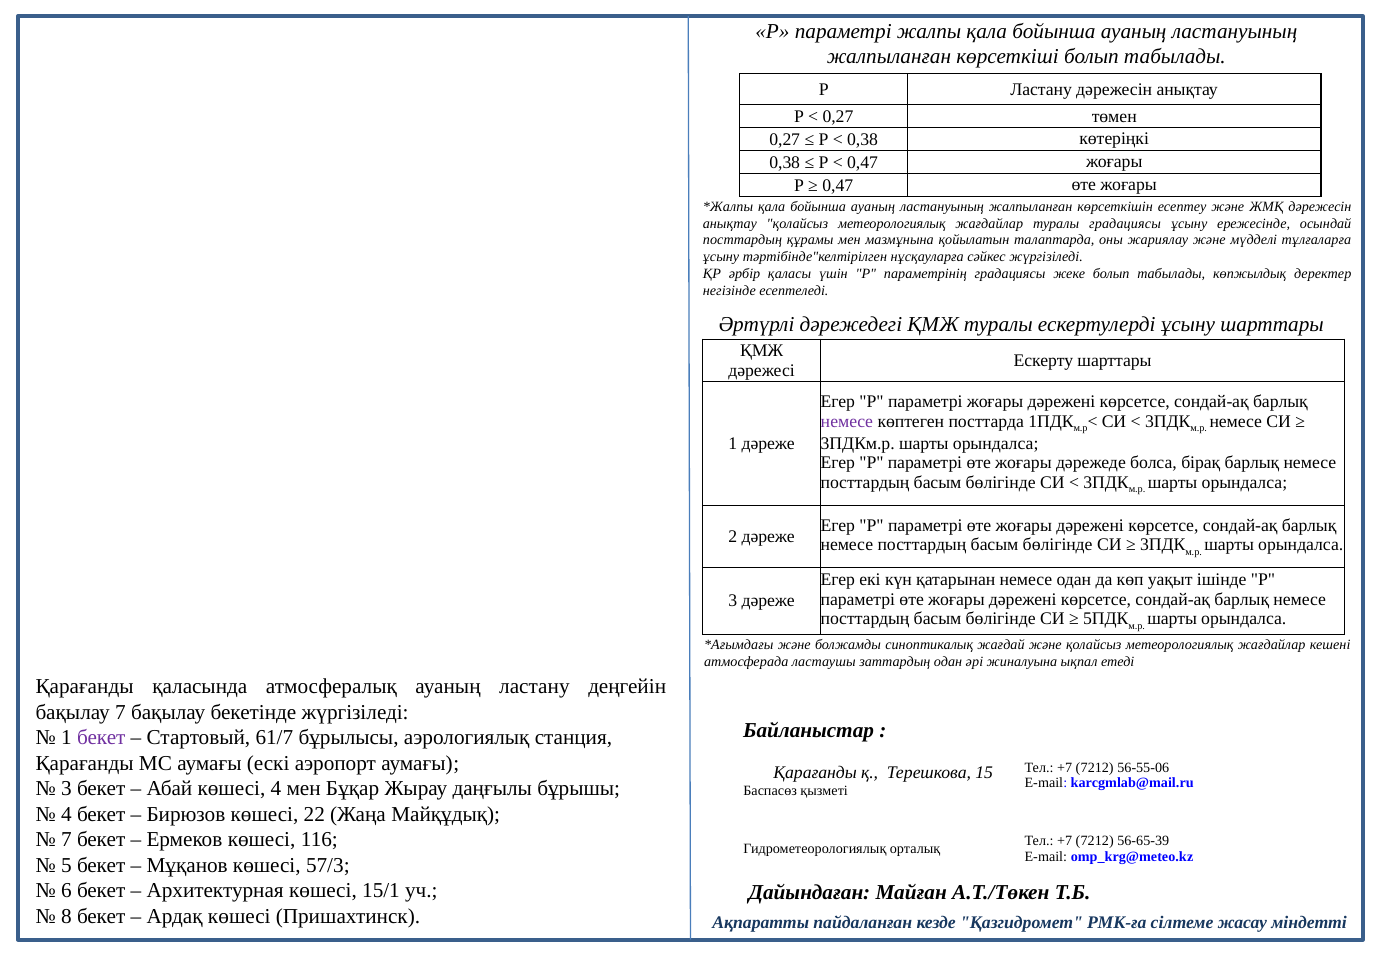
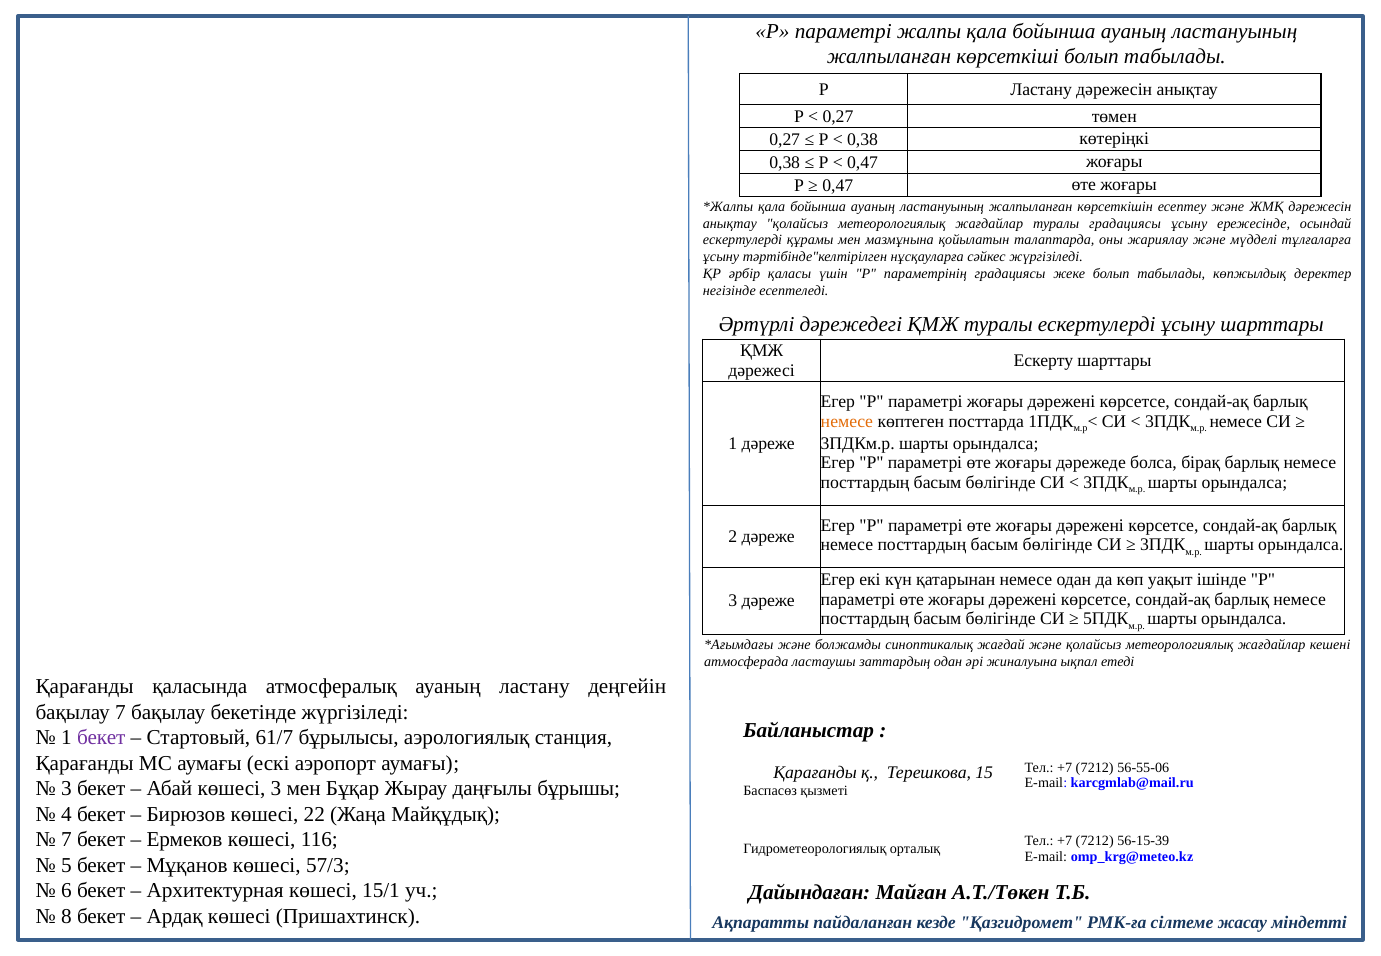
посттардың: посттардың -> ескертулерді (743, 240)
немесе colour: purple -> orange (847, 421)
көшесі 4: 4 -> 3 (276, 789)
56-65-39: 56-65-39 -> 56-15-39 (1143, 841)
